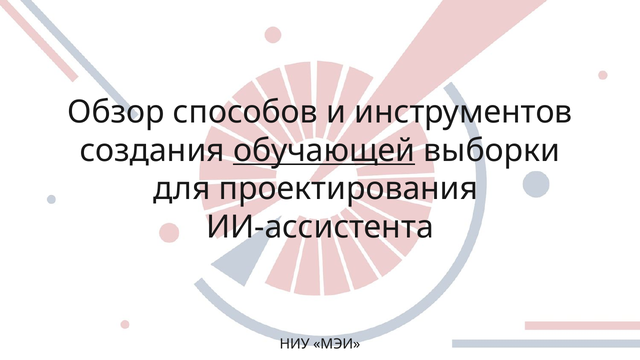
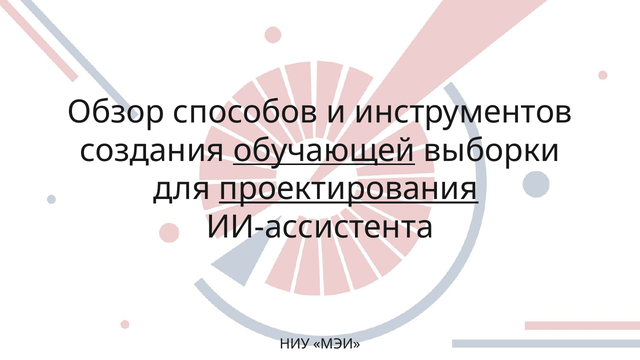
проектирования underline: none -> present (349, 189)
